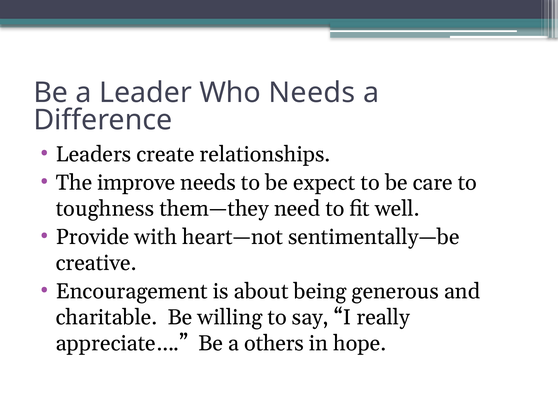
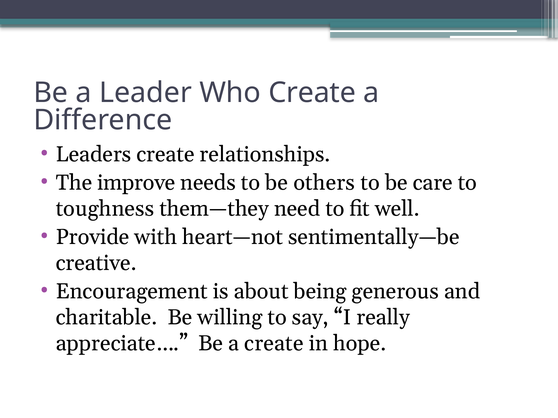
Who Needs: Needs -> Create (312, 93)
expect: expect -> others (324, 183)
a others: others -> create (274, 344)
